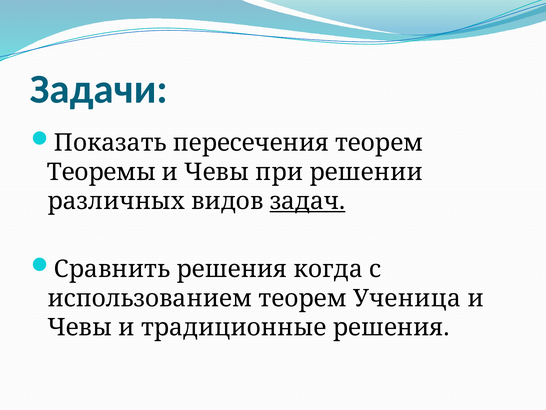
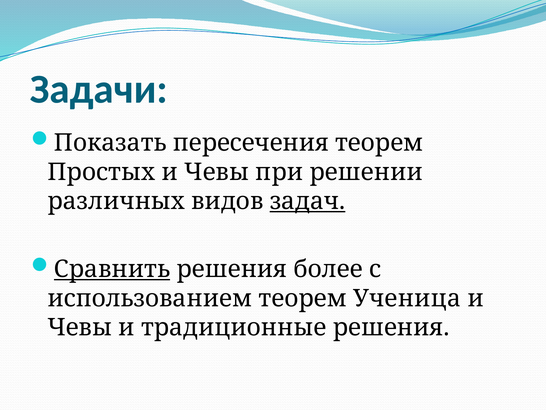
Теоремы: Теоремы -> Простых (101, 172)
Сравнить underline: none -> present (112, 269)
когда: когда -> более (328, 269)
